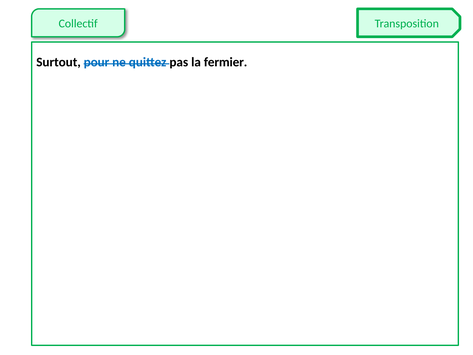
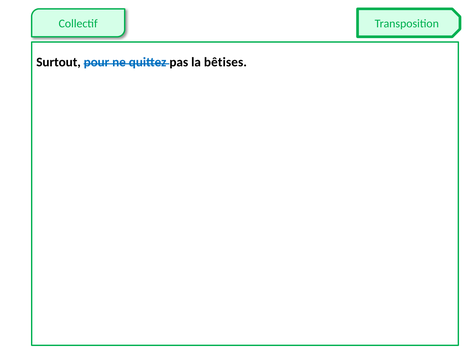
fermier: fermier -> bêtises (225, 62)
